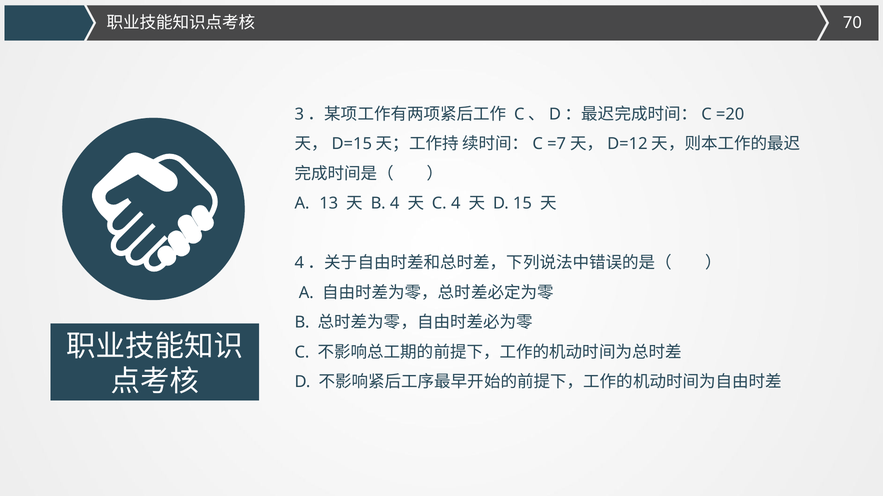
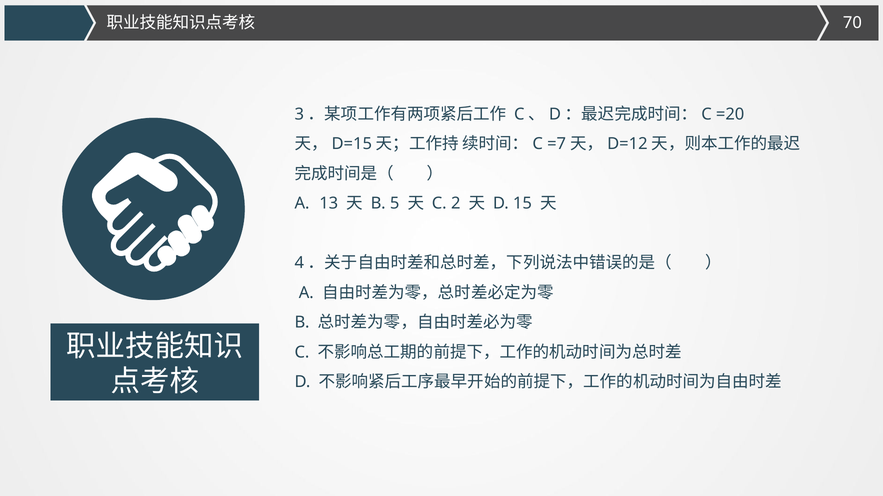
B 4: 4 -> 5 (395, 204)
C 4: 4 -> 2 (456, 204)
